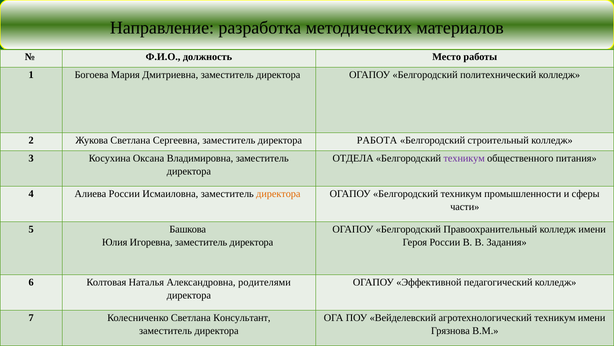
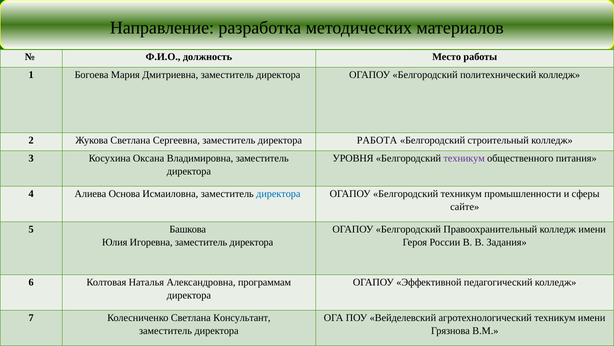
ОТДЕЛА: ОТДЕЛА -> УРОВНЯ (353, 158)
Алиева России: России -> Основа (124, 193)
директора colour: orange -> blue (278, 193)
части: части -> сайте (465, 206)
родителями: родителями -> программам (265, 282)
